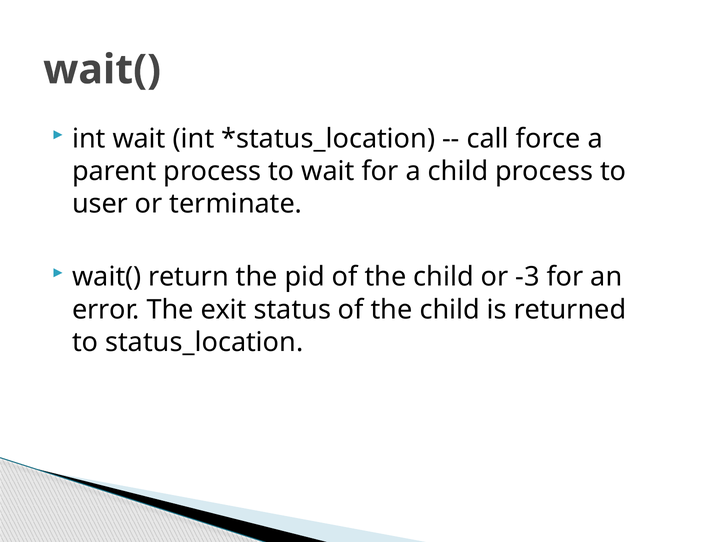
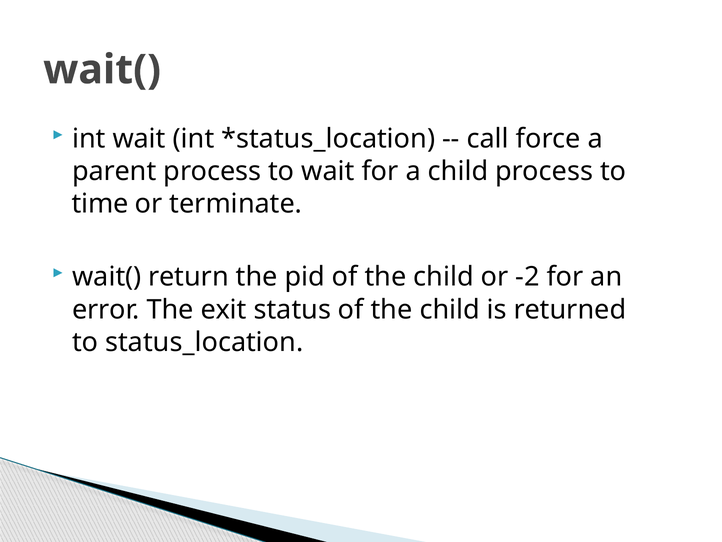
user: user -> time (100, 204)
-3: -3 -> -2 (527, 277)
